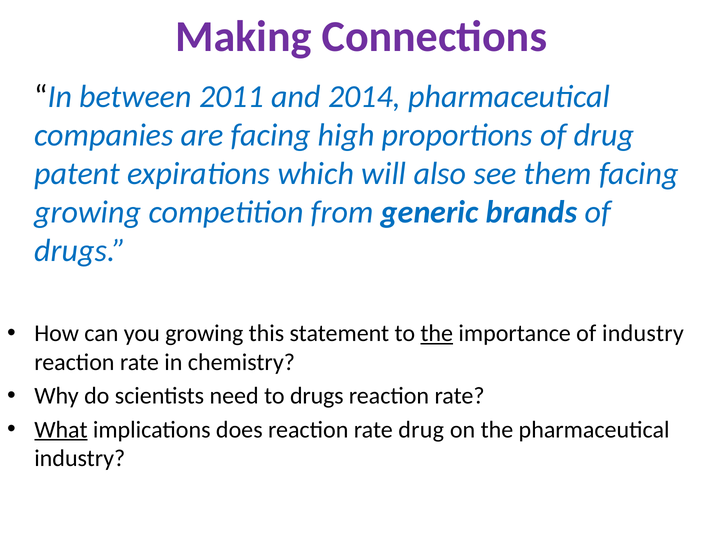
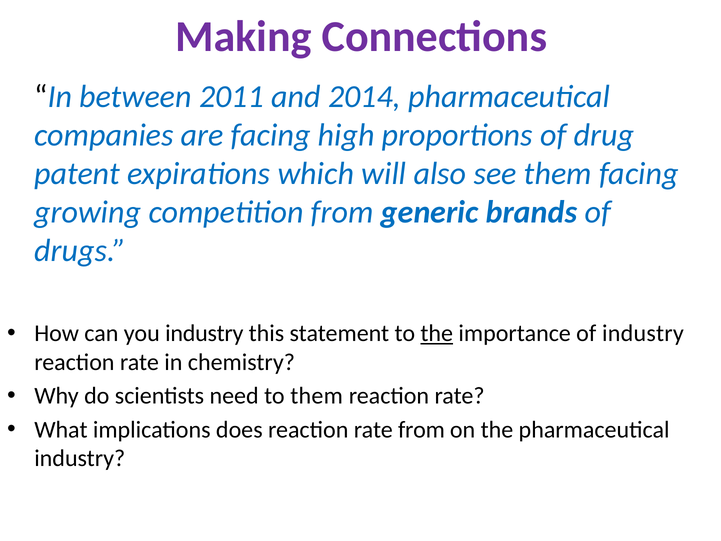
you growing: growing -> industry (204, 333)
to drugs: drugs -> them (317, 396)
What underline: present -> none (61, 429)
rate drug: drug -> from (421, 429)
